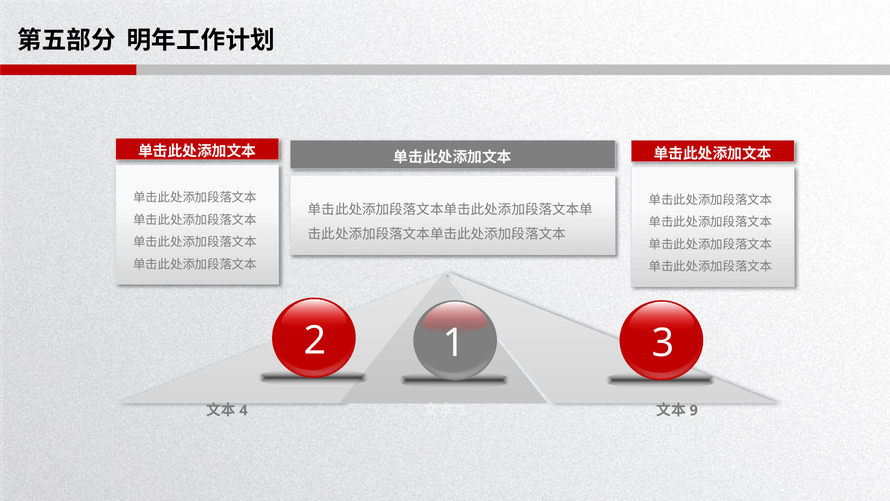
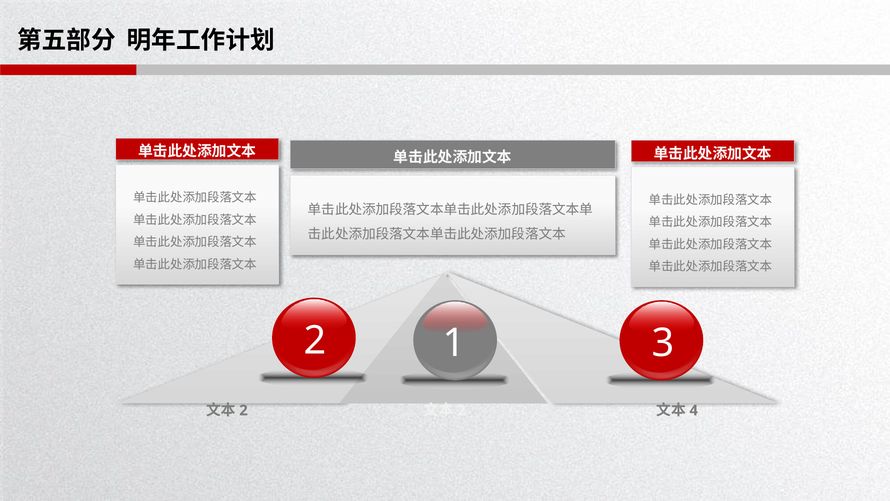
4: 4 -> 2 (244, 410)
9: 9 -> 4 (694, 410)
